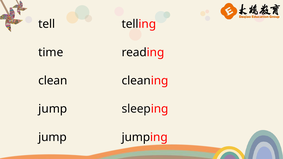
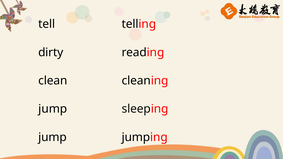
time: time -> dirty (51, 52)
